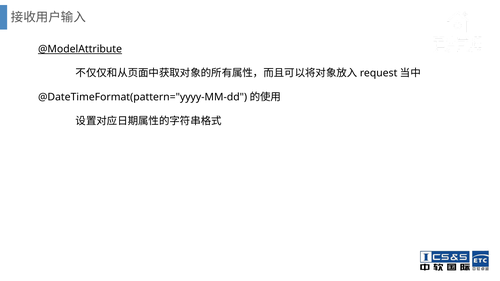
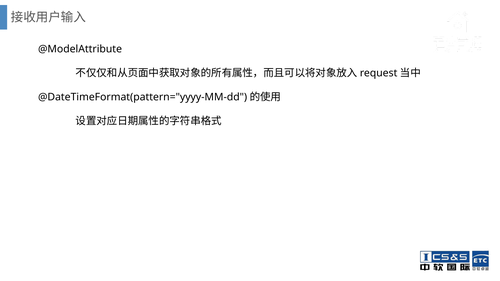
@ModelAttribute underline: present -> none (80, 49)
